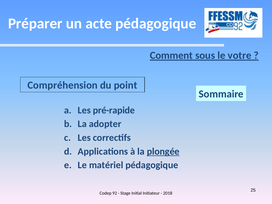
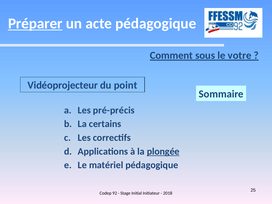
Préparer underline: none -> present (35, 23)
Compréhension: Compréhension -> Vidéoprojecteur (63, 85)
pré-rapide: pré-rapide -> pré-précis (114, 110)
adopter: adopter -> certains (105, 124)
